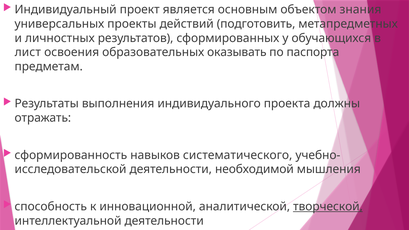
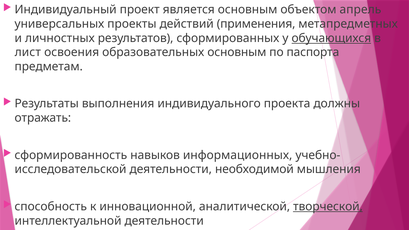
знания: знания -> апрель (360, 10)
подготовить: подготовить -> применения (256, 24)
обучающихся underline: none -> present (331, 38)
образовательных оказывать: оказывать -> основным (237, 52)
систематического: систематического -> информационных (238, 155)
